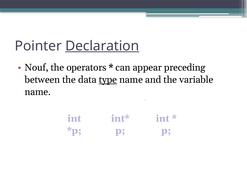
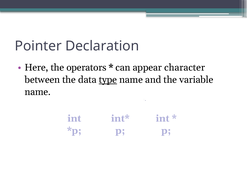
Declaration underline: present -> none (102, 46)
Nouf: Nouf -> Here (37, 68)
preceding: preceding -> character (185, 68)
